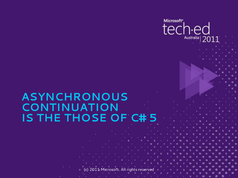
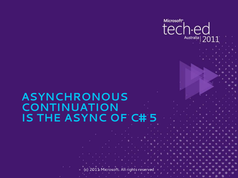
THOSE: THOSE -> ASYNC (85, 118)
